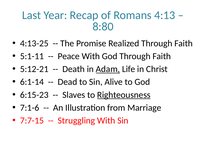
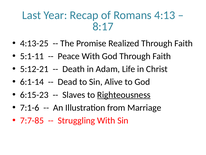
8:80: 8:80 -> 8:17 (103, 26)
Adam underline: present -> none (108, 69)
7:7-15: 7:7-15 -> 7:7-85 (32, 120)
